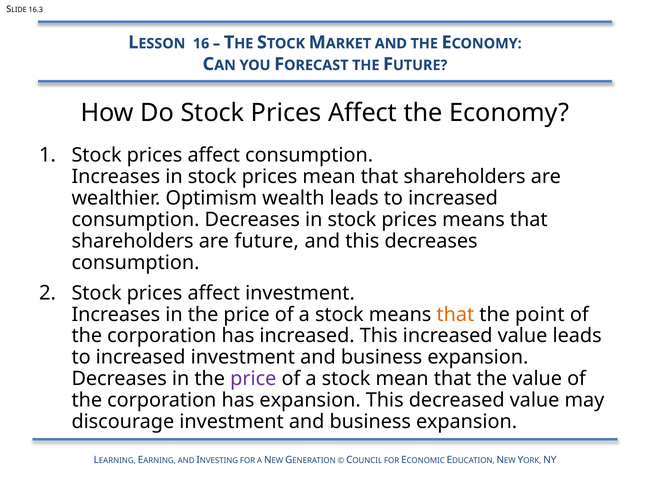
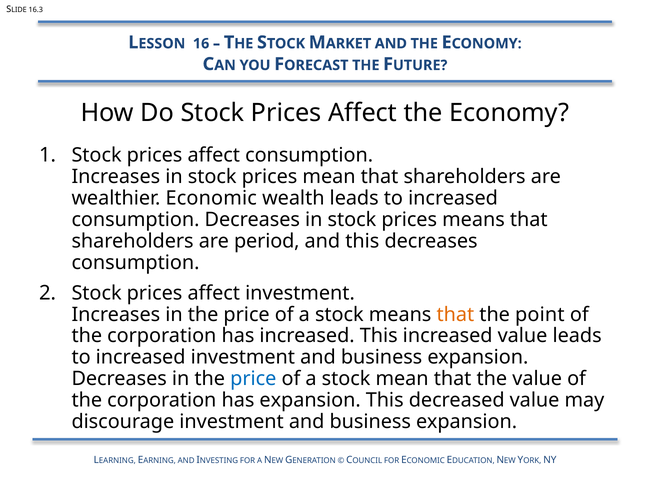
wealthier Optimism: Optimism -> Economic (211, 198)
are future: future -> period (267, 241)
price colour: purple -> blue (253, 378)
